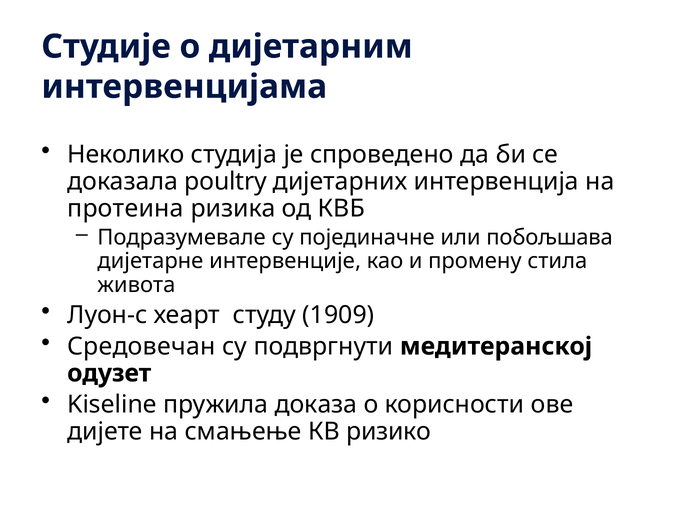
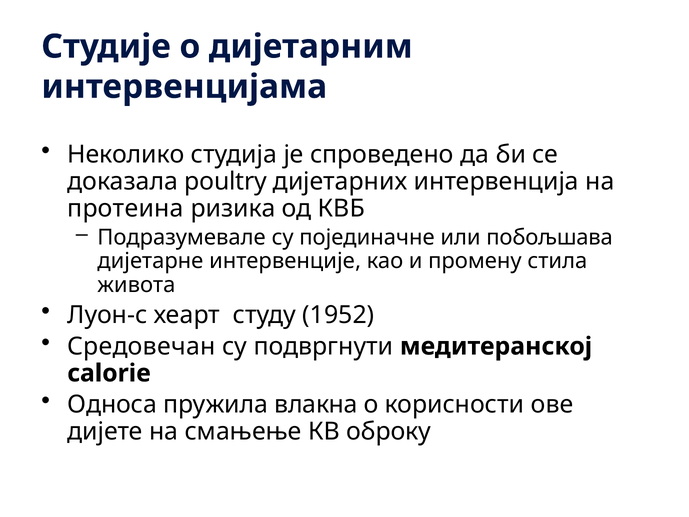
1909: 1909 -> 1952 (338, 315)
одузет: одузет -> calorie (109, 373)
Kiseline: Kiseline -> Односа (112, 404)
доказа: доказа -> влакна (316, 404)
ризико: ризико -> оброку (389, 431)
